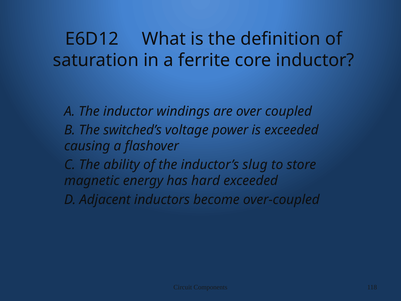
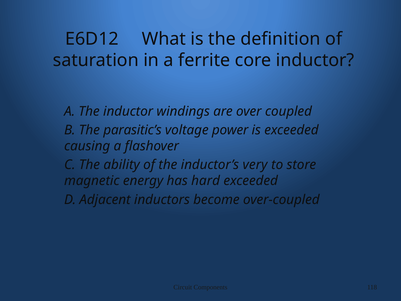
switched’s: switched’s -> parasitic’s (133, 130)
slug: slug -> very (255, 165)
